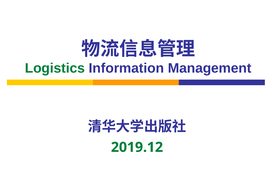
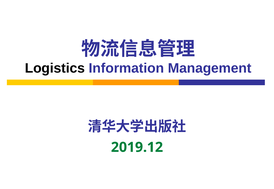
Logistics colour: green -> black (55, 68)
